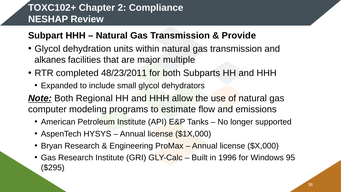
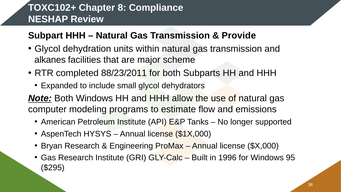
2: 2 -> 8 (122, 8)
multiple: multiple -> scheme (179, 60)
48/23/2011: 48/23/2011 -> 88/23/2011 (124, 73)
Both Regional: Regional -> Windows (94, 98)
